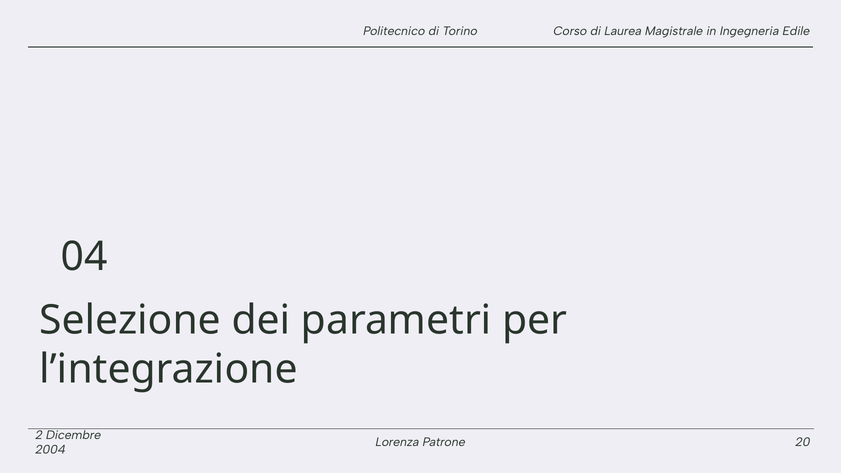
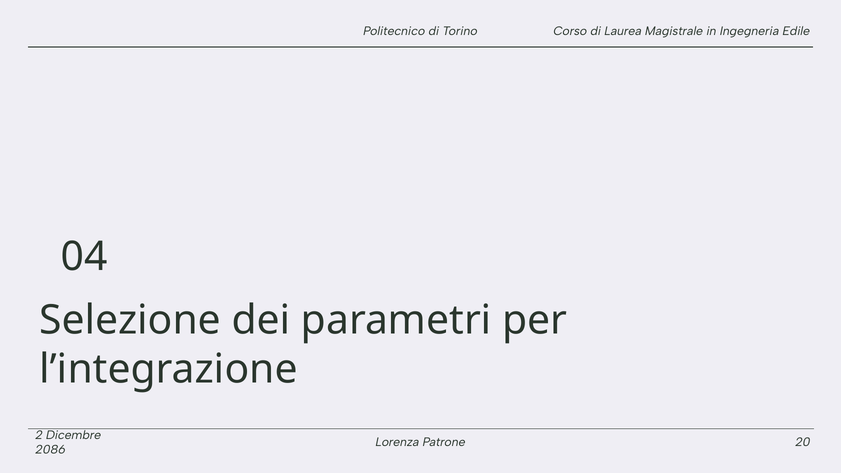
2004: 2004 -> 2086 (50, 450)
